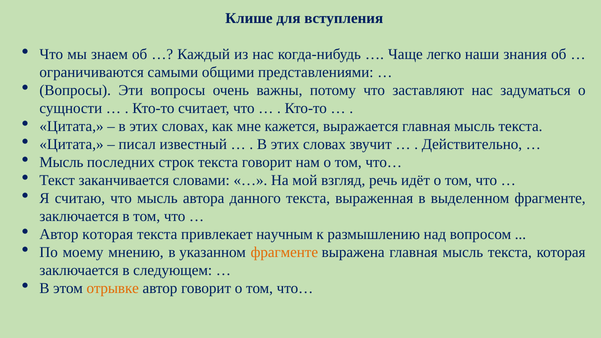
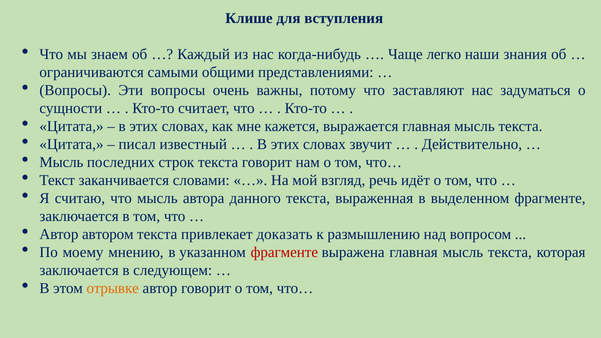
Автор которая: которая -> автором (108, 234)
научным: научным -> доказать (284, 234)
фрагменте colour: orange -> red (284, 252)
